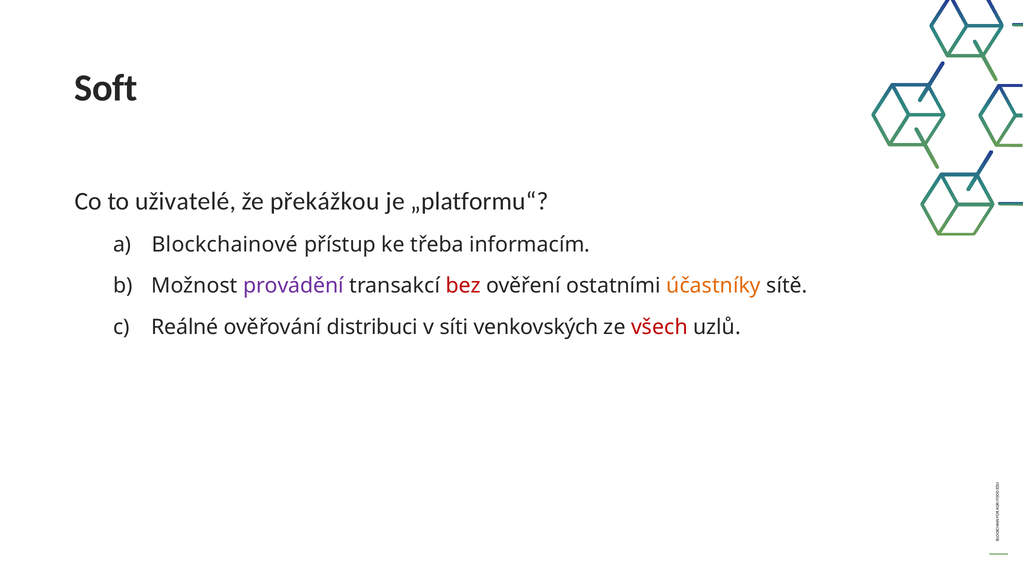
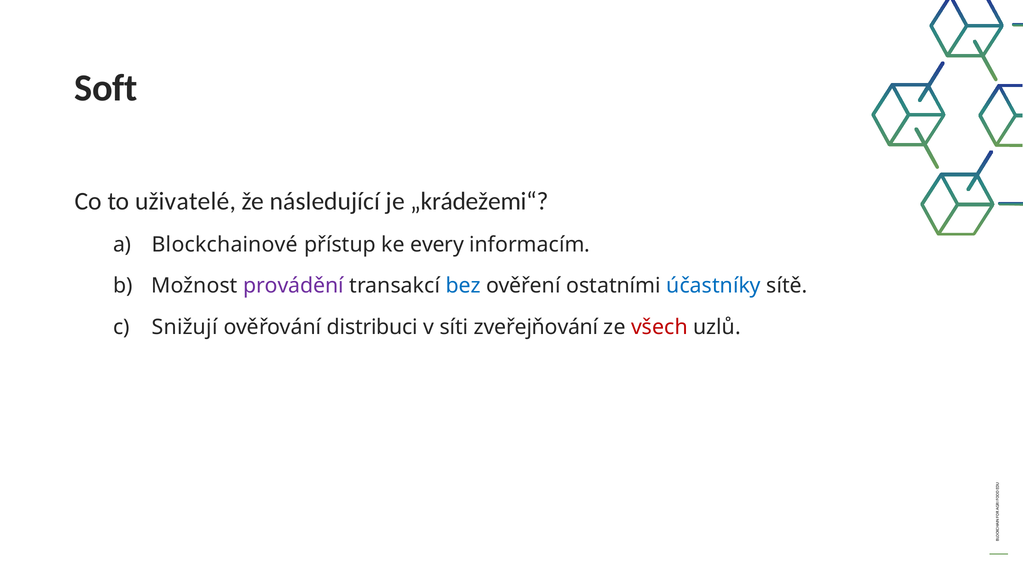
překážkou: překážkou -> následující (325, 201)
„platformu“: „platformu“ -> „krádežemi“ (480, 201)
třeba: třeba -> every (437, 245)
bez colour: red -> blue (463, 286)
účastníky colour: orange -> blue (714, 286)
Reálné: Reálné -> Snižují (185, 327)
venkovských: venkovských -> zveřejňování (536, 327)
